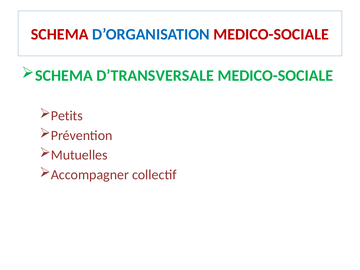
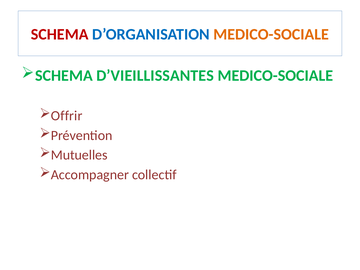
MEDICO-SOCIALE colour: red -> orange (271, 34)
D’TRANSVERSALE: D’TRANSVERSALE -> D’VIEILLISSANTES (155, 76)
Petits: Petits -> Offrir (67, 116)
